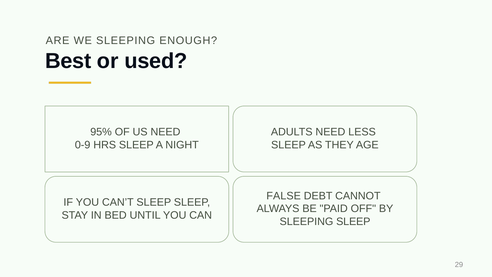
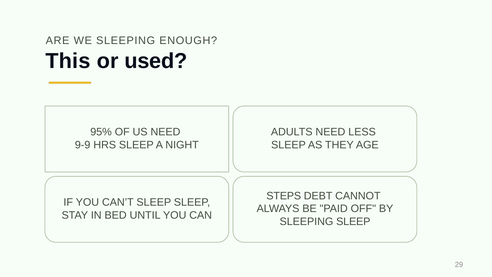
Best: Best -> This (68, 61)
0-9: 0-9 -> 9-9 (83, 145)
FALSE: FALSE -> STEPS (284, 196)
